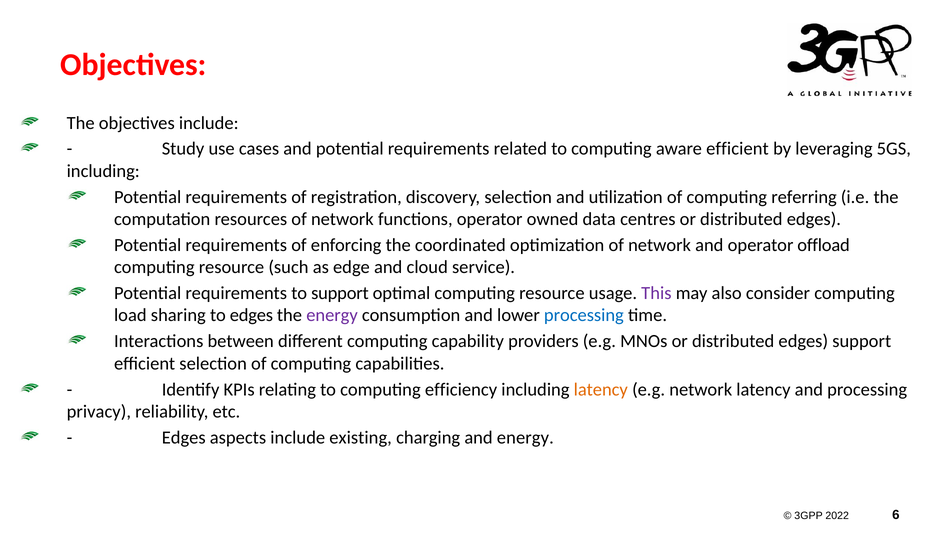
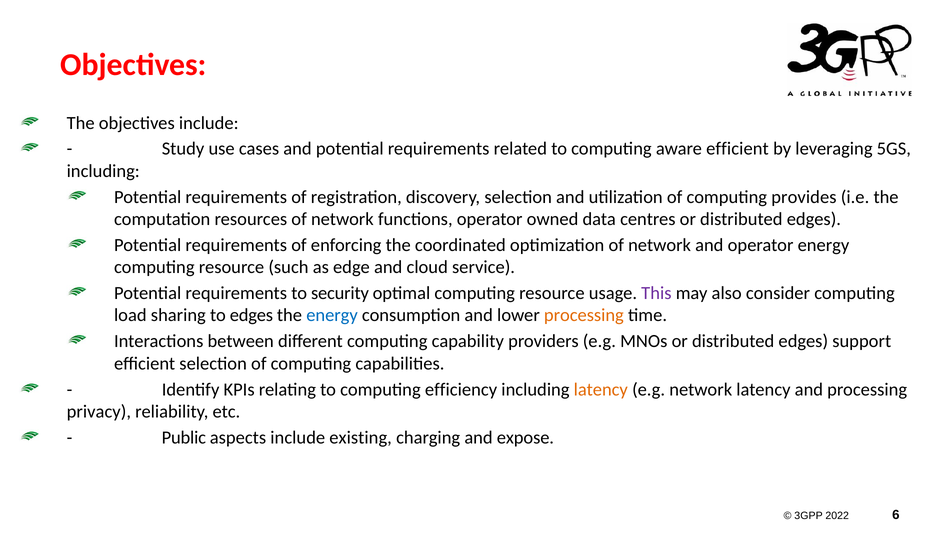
referring: referring -> provides (804, 197)
operator offload: offload -> energy (823, 245)
to support: support -> security (340, 293)
energy colour: purple -> blue (332, 315)
processing colour: blue -> orange (584, 315)
Edges: Edges -> Public (184, 437)
and energy: energy -> expose (525, 437)
